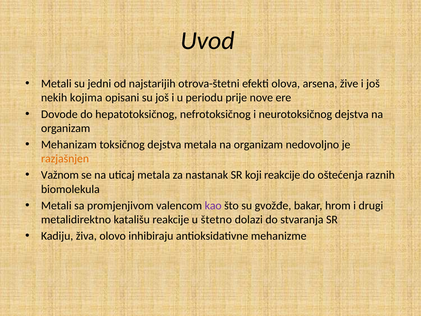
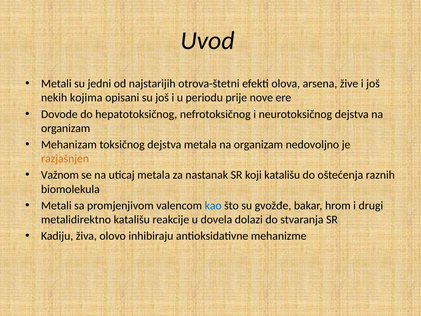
koji reakcije: reakcije -> katališu (282, 175)
kao colour: purple -> blue (213, 205)
štetno: štetno -> dovela (216, 219)
